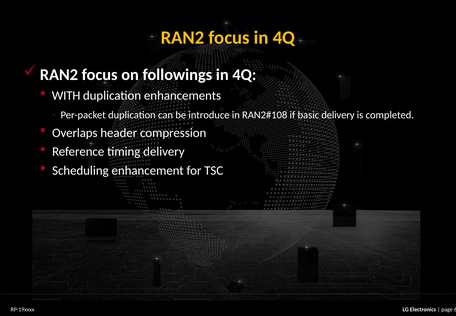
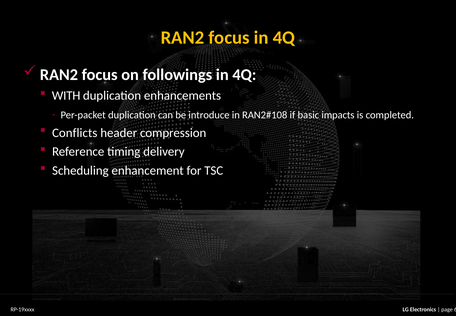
basic delivery: delivery -> impacts (338, 115)
Overlaps: Overlaps -> Conflicts (75, 133)
